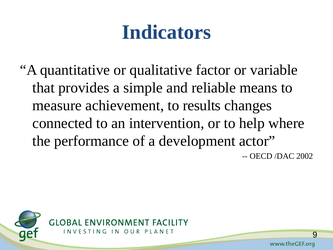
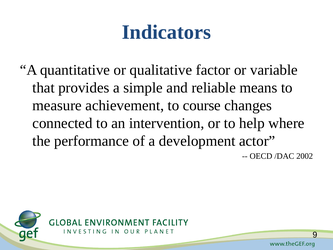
results: results -> course (202, 105)
